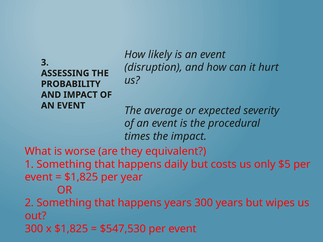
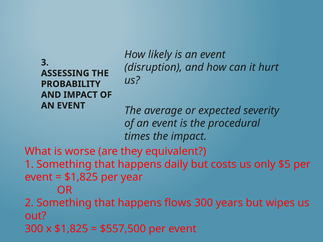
happens years: years -> flows (178, 203)
$547,530: $547,530 -> $557,500 (123, 229)
